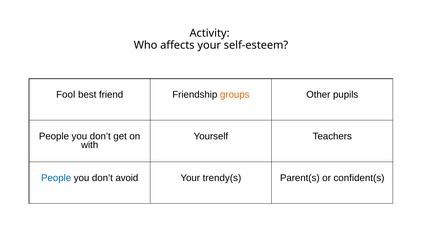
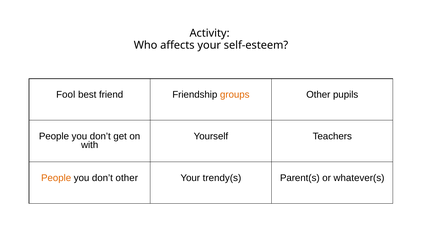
People colour: blue -> orange (56, 178)
don’t avoid: avoid -> other (127, 178)
confident(s: confident(s -> whatever(s (359, 178)
